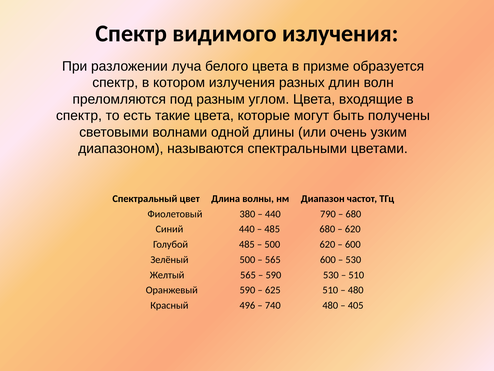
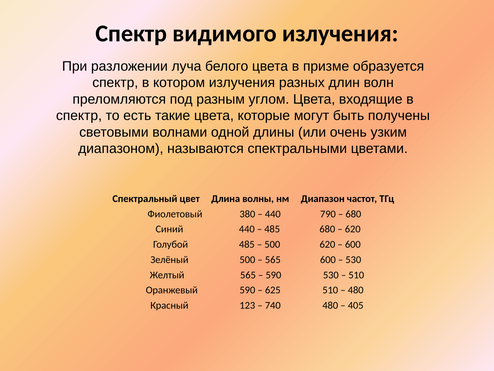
496: 496 -> 123 (247, 305)
